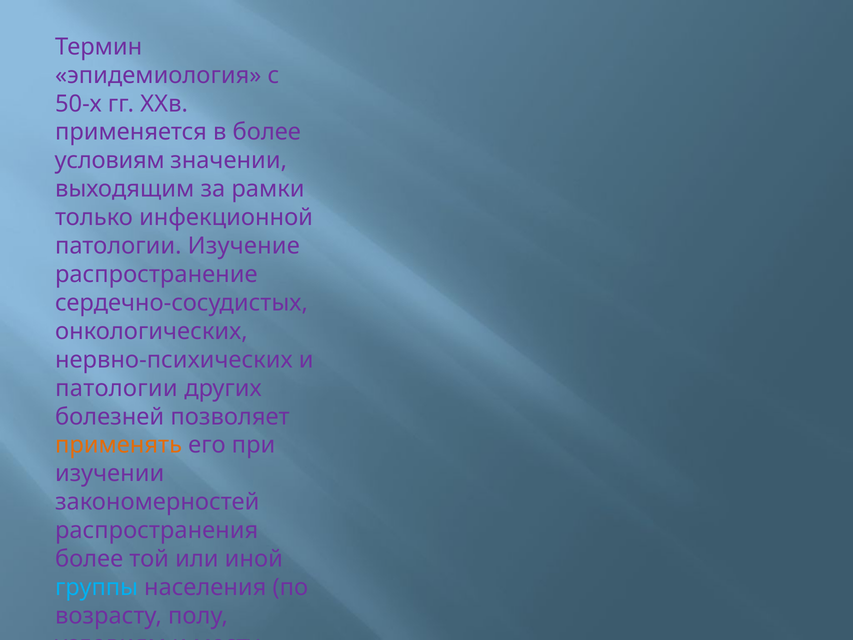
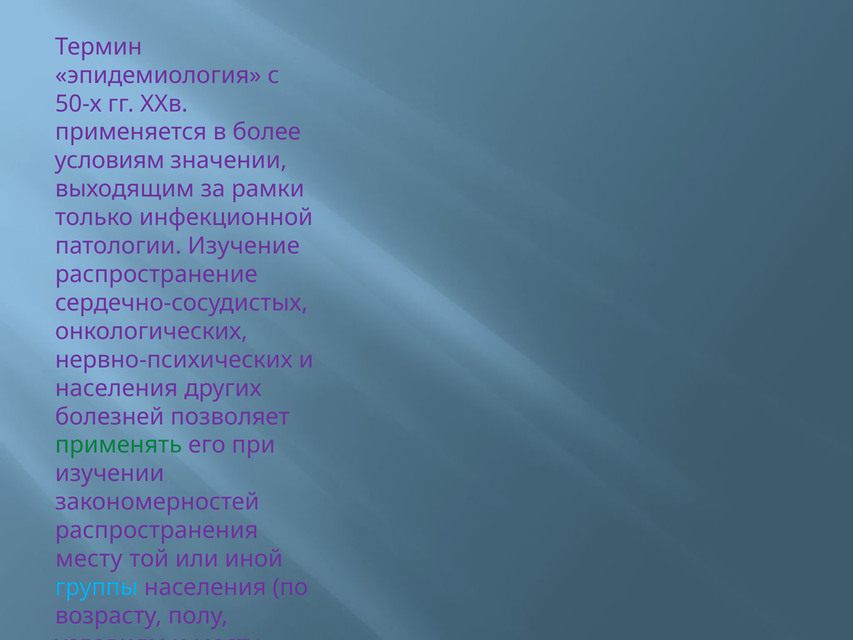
патологии: патологии -> населения (117, 388)
применять colour: orange -> green (119, 445)
более: более -> месту (89, 559)
